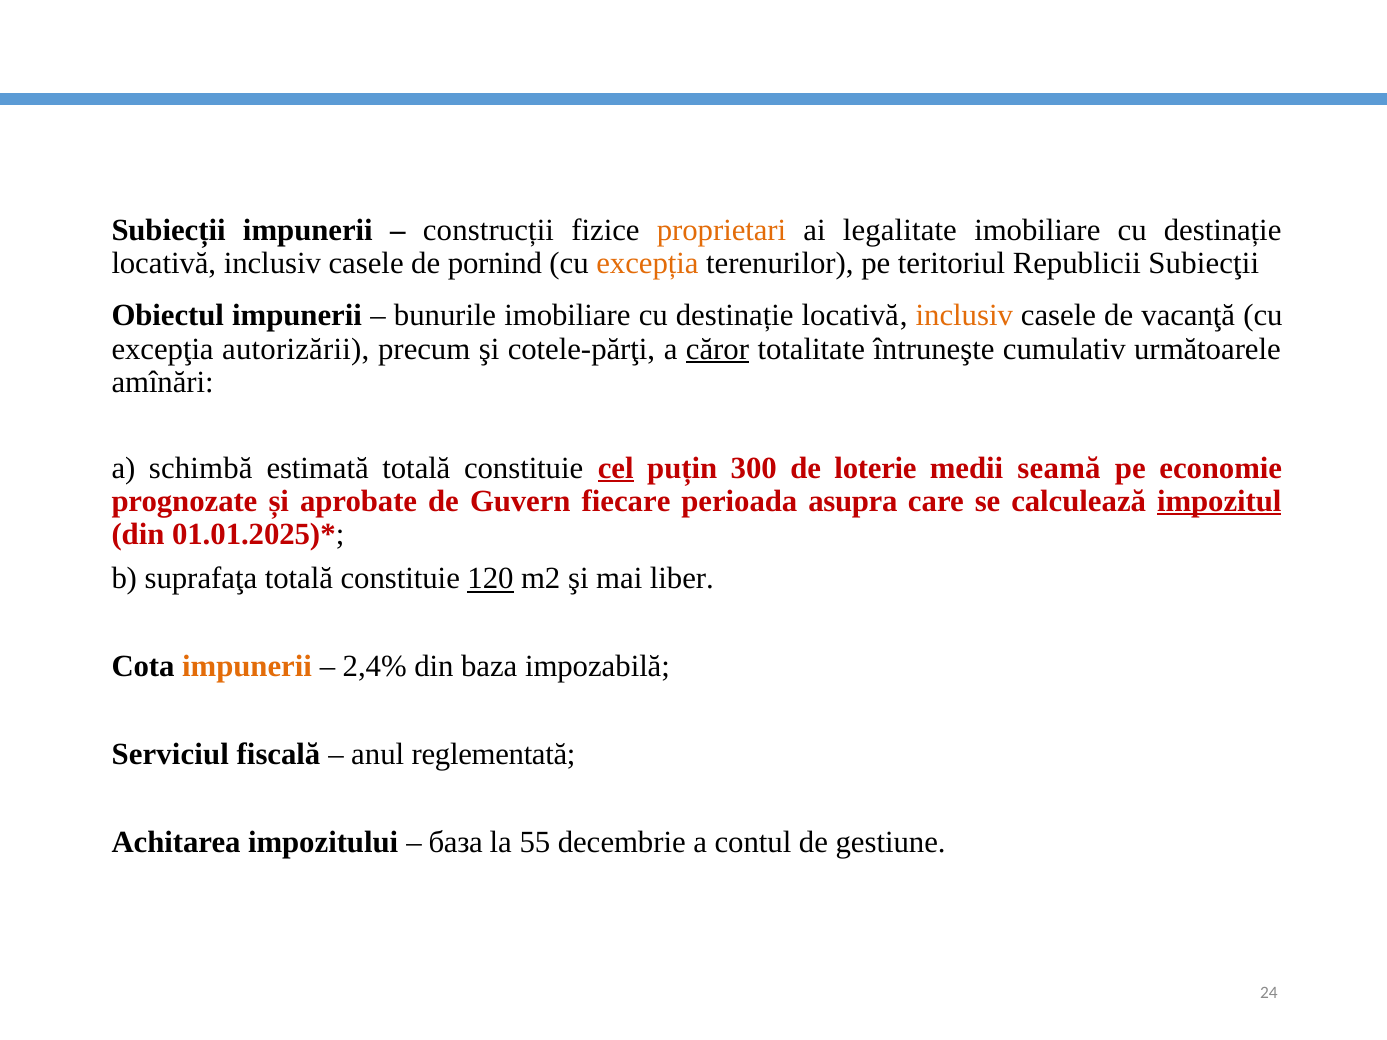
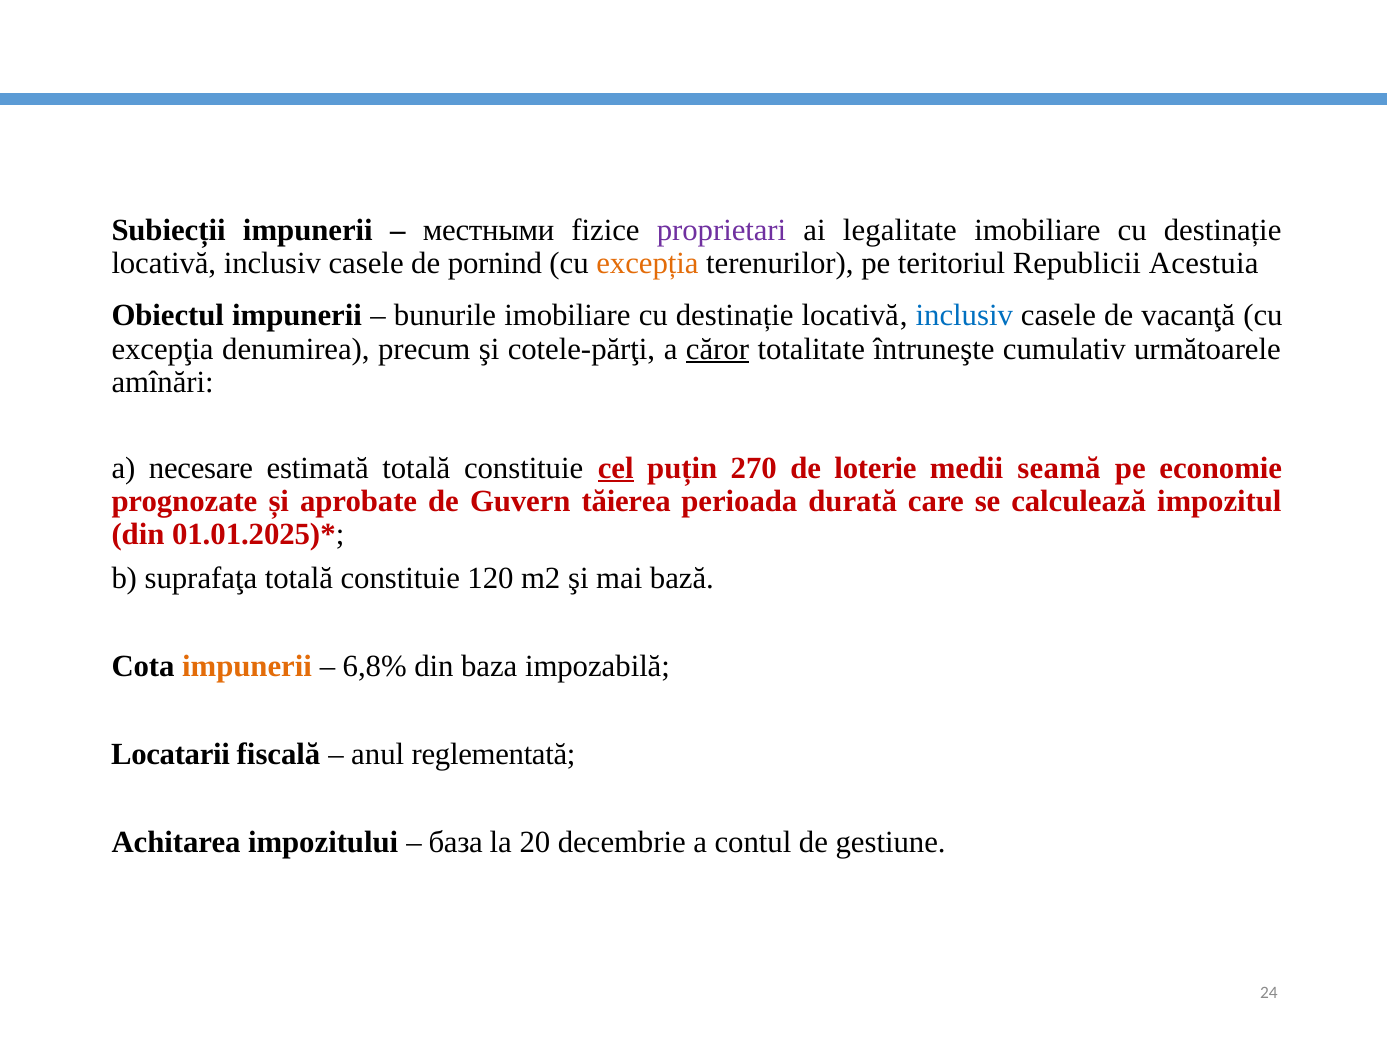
construcții: construcții -> местными (489, 230)
proprietari colour: orange -> purple (722, 230)
Subiecţii: Subiecţii -> Acestuia (1204, 263)
inclusiv colour: orange -> blue (964, 316)
autorizării: autorizării -> denumirea (296, 349)
schimbă: schimbă -> necesare (201, 468)
300: 300 -> 270 (754, 468)
fiecare: fiecare -> tăierea (626, 501)
asupra: asupra -> durată (853, 501)
impozitul underline: present -> none (1219, 501)
120 underline: present -> none (491, 579)
liber: liber -> bază (682, 579)
2,4%: 2,4% -> 6,8% (375, 667)
Serviciul: Serviciul -> Locatarii (170, 755)
55: 55 -> 20 (535, 843)
